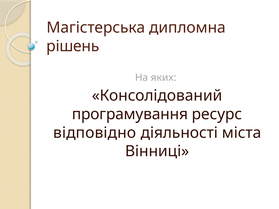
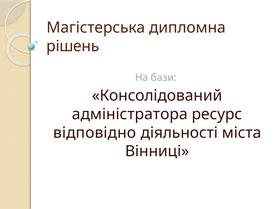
яких: яких -> бази (164, 78)
програмування: програмування -> адміністратора (130, 114)
